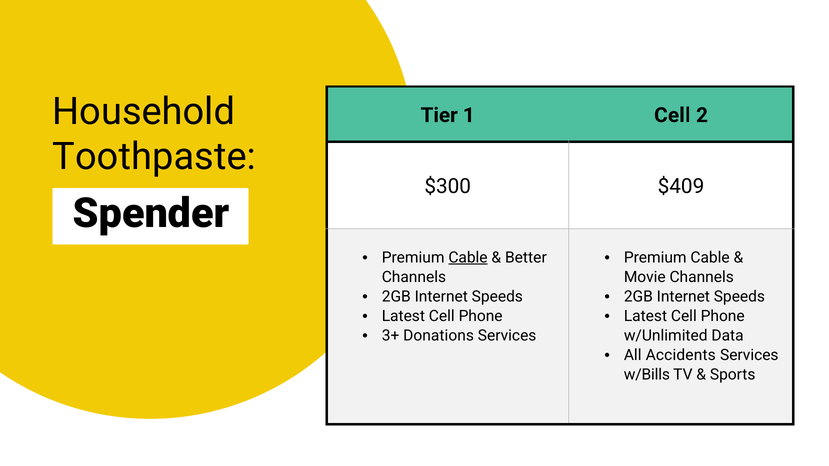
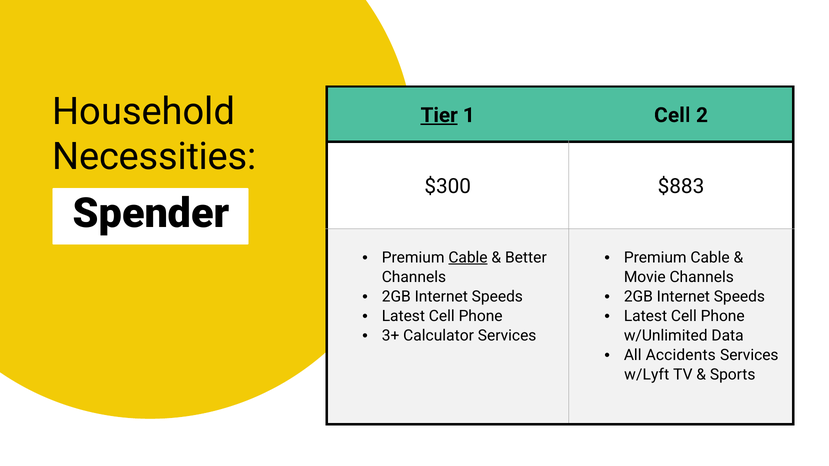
Tier underline: none -> present (439, 115)
Toothpaste: Toothpaste -> Necessities (154, 157)
$409: $409 -> $883 (681, 186)
Donations: Donations -> Calculator (439, 336)
w/Bills: w/Bills -> w/Lyft (647, 375)
